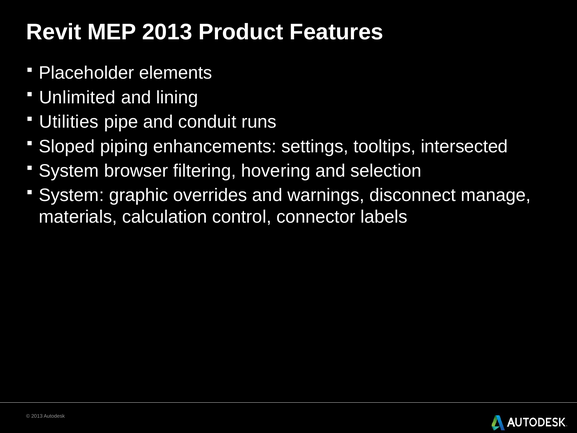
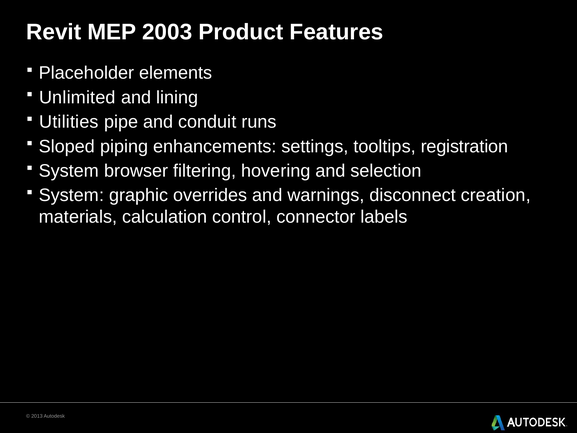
MEP 2013: 2013 -> 2003 (167, 32)
intersected: intersected -> registration (464, 146)
manage: manage -> creation (496, 195)
